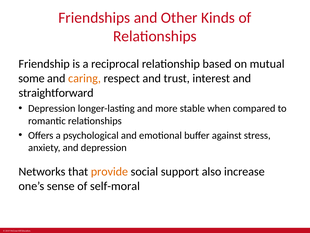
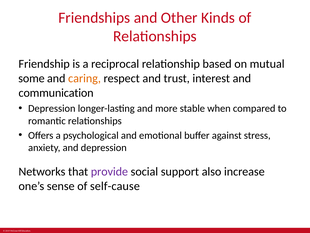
straightforward: straightforward -> communication (56, 93)
provide colour: orange -> purple (109, 171)
self-moral: self-moral -> self-cause (115, 186)
